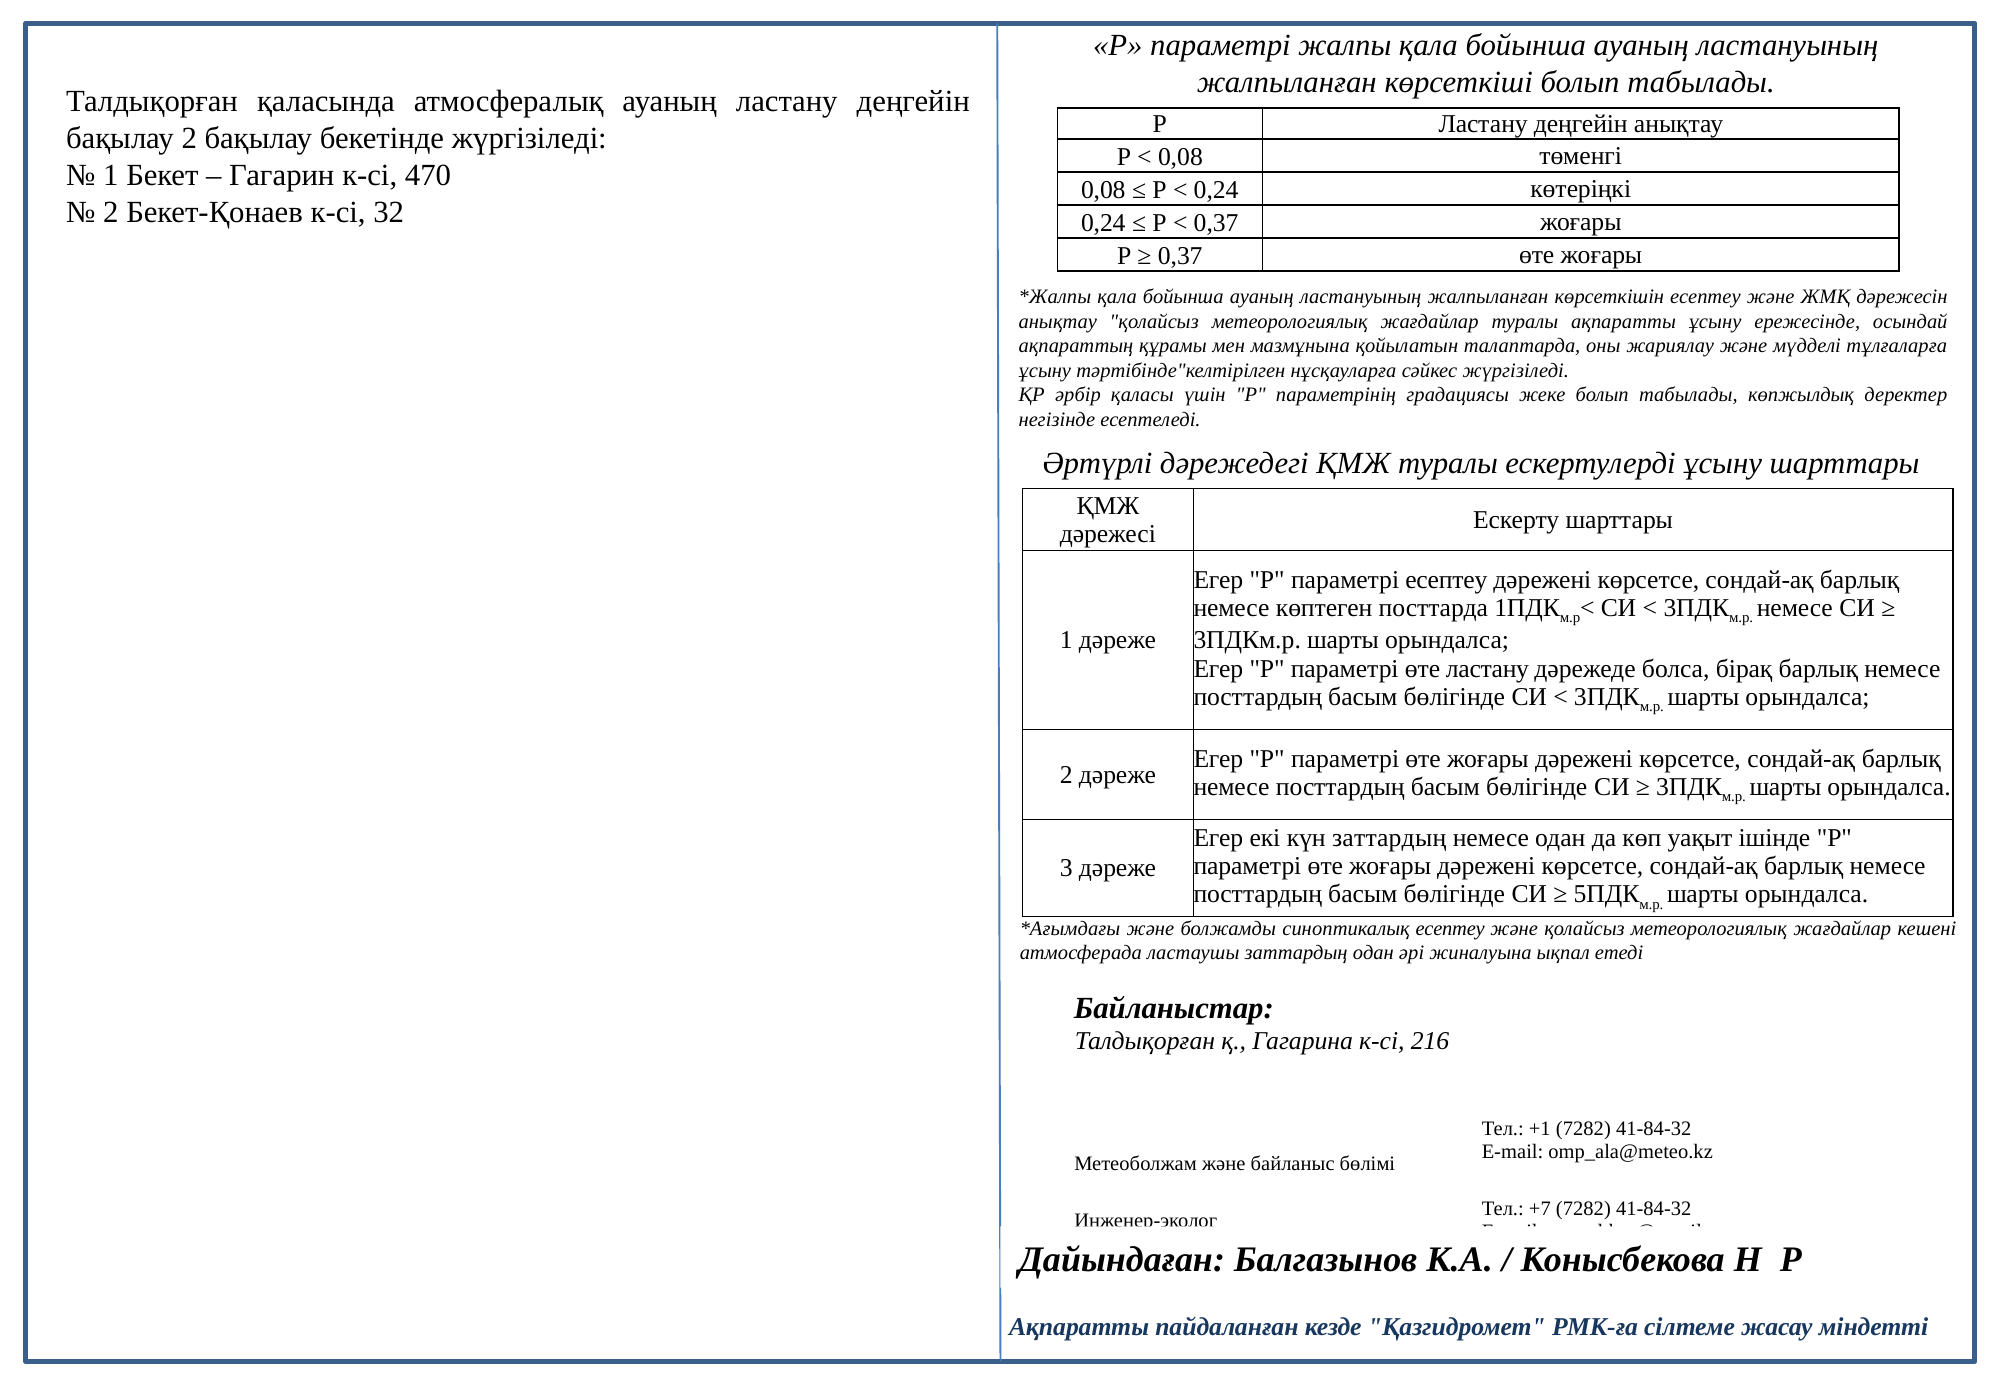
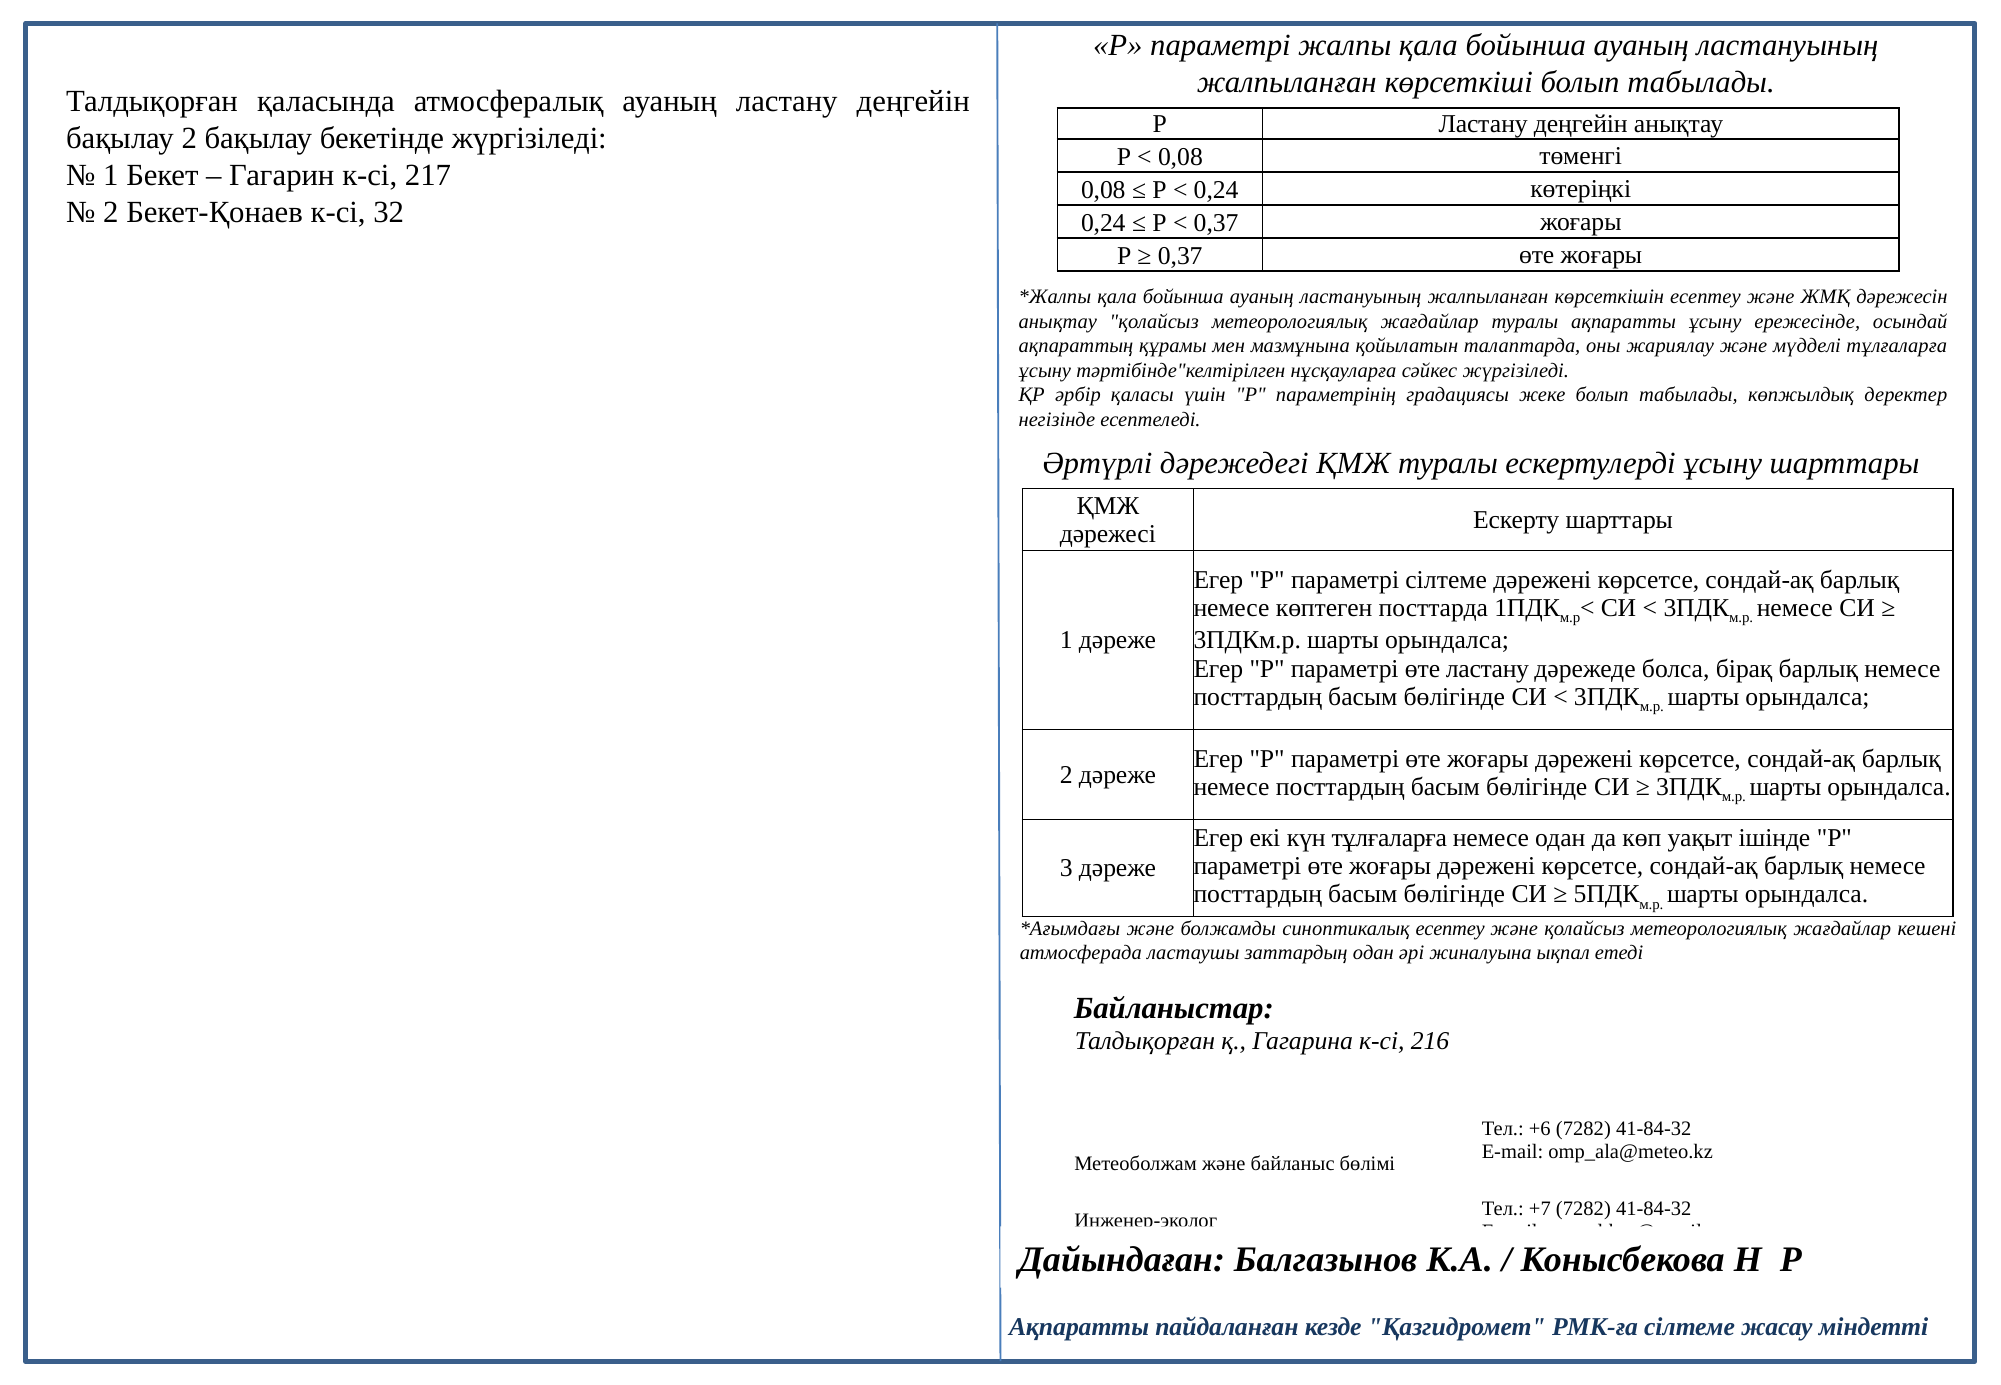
470: 470 -> 217 (428, 176)
параметрі есептеу: есептеу -> сілтеме (1446, 580)
күн заттардың: заттардың -> тұлғаларға (1389, 838)
+1: +1 -> +6 (1540, 1129)
